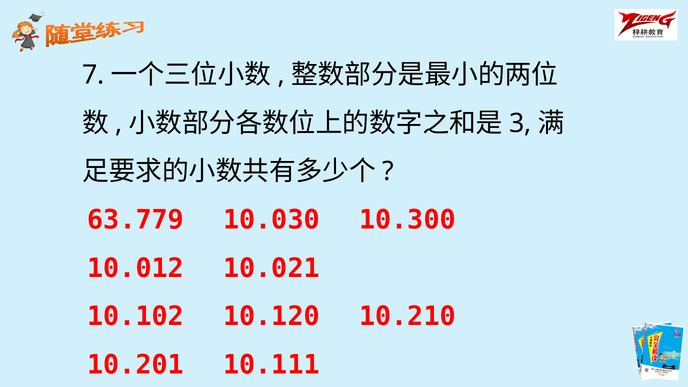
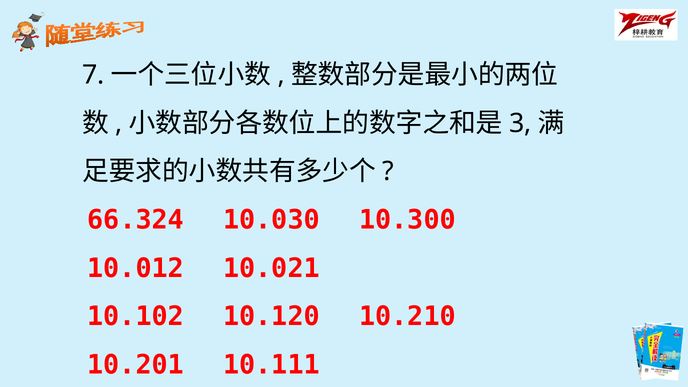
63.779: 63.779 -> 66.324 (136, 220)
